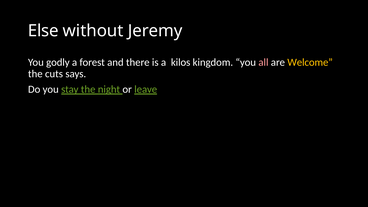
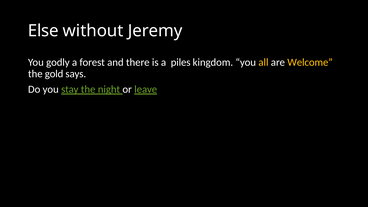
kilos: kilos -> piles (181, 62)
all colour: pink -> yellow (263, 62)
cuts: cuts -> gold (54, 74)
